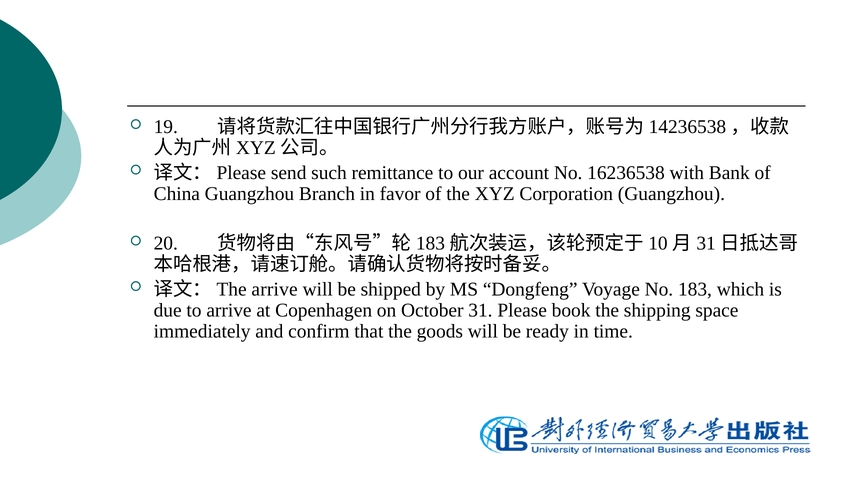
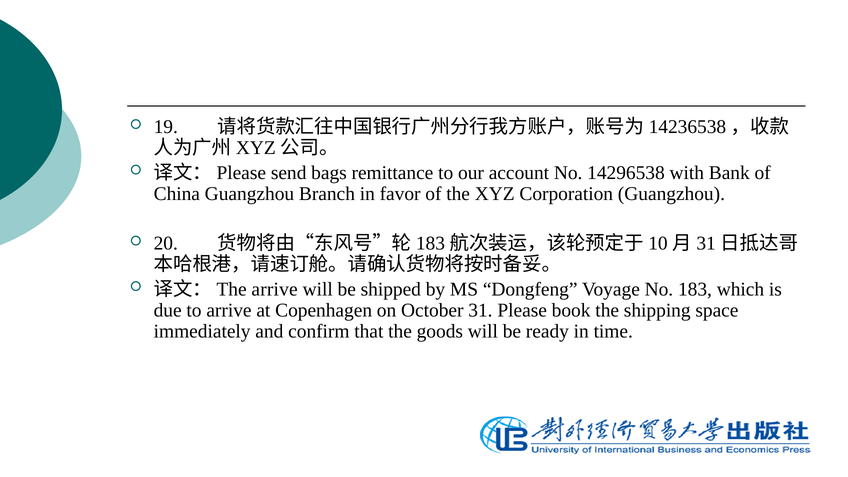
such: such -> bags (329, 173)
16236538: 16236538 -> 14296538 (626, 173)
